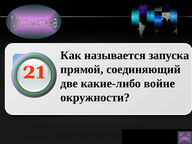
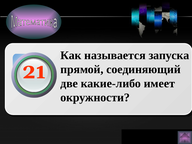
войне: войне -> имеет (159, 83)
